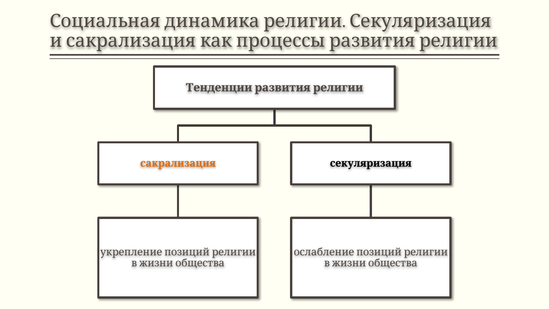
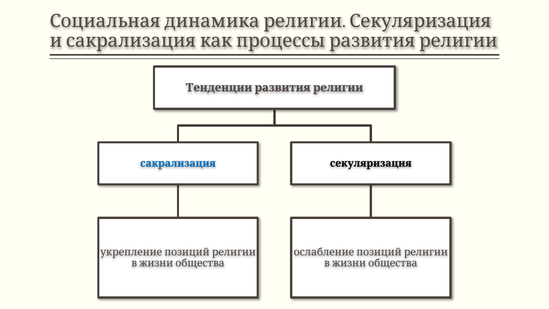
сакрализация colour: orange -> blue (178, 163)
